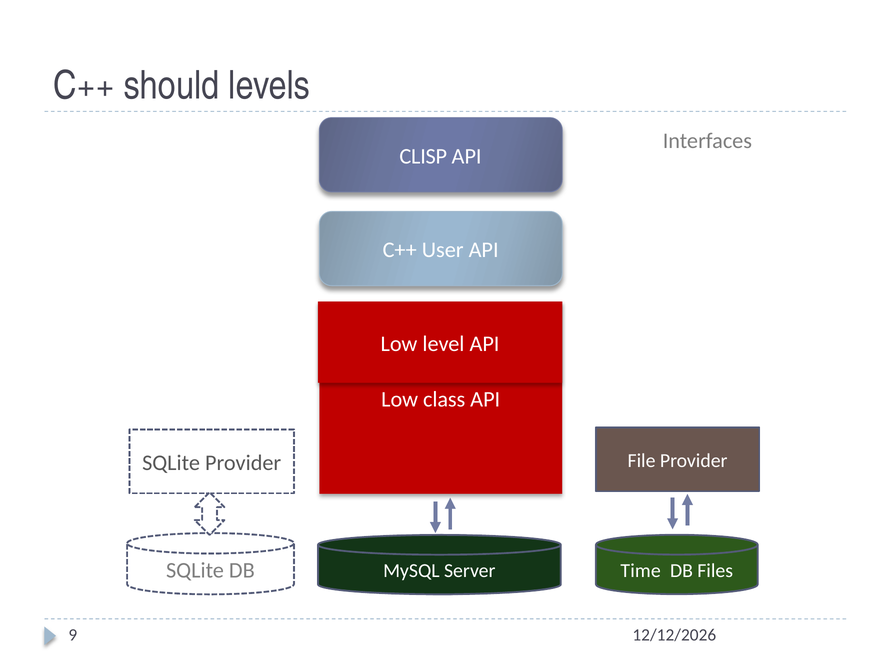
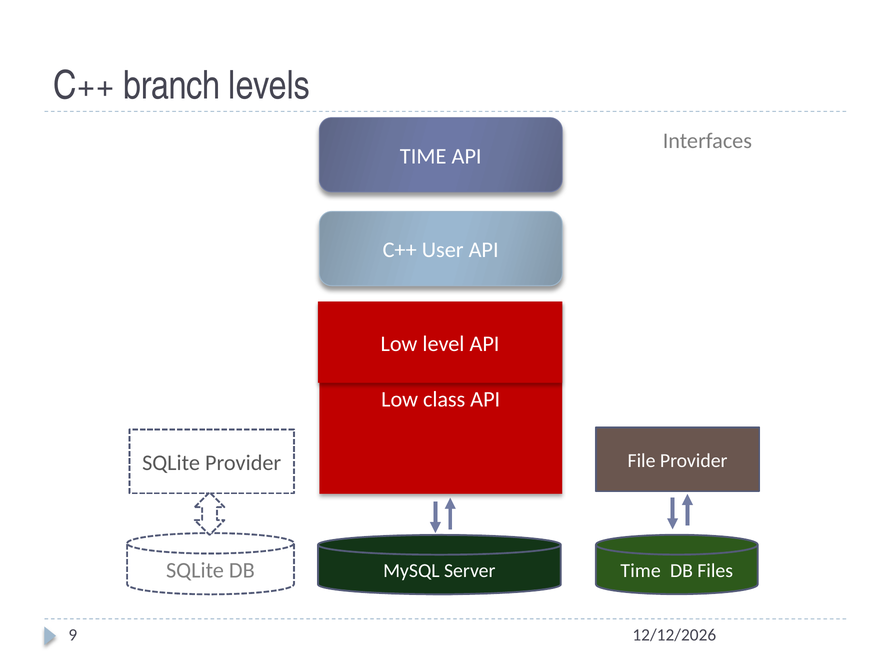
should: should -> branch (172, 86)
CLISP: CLISP -> TIME (423, 156)
